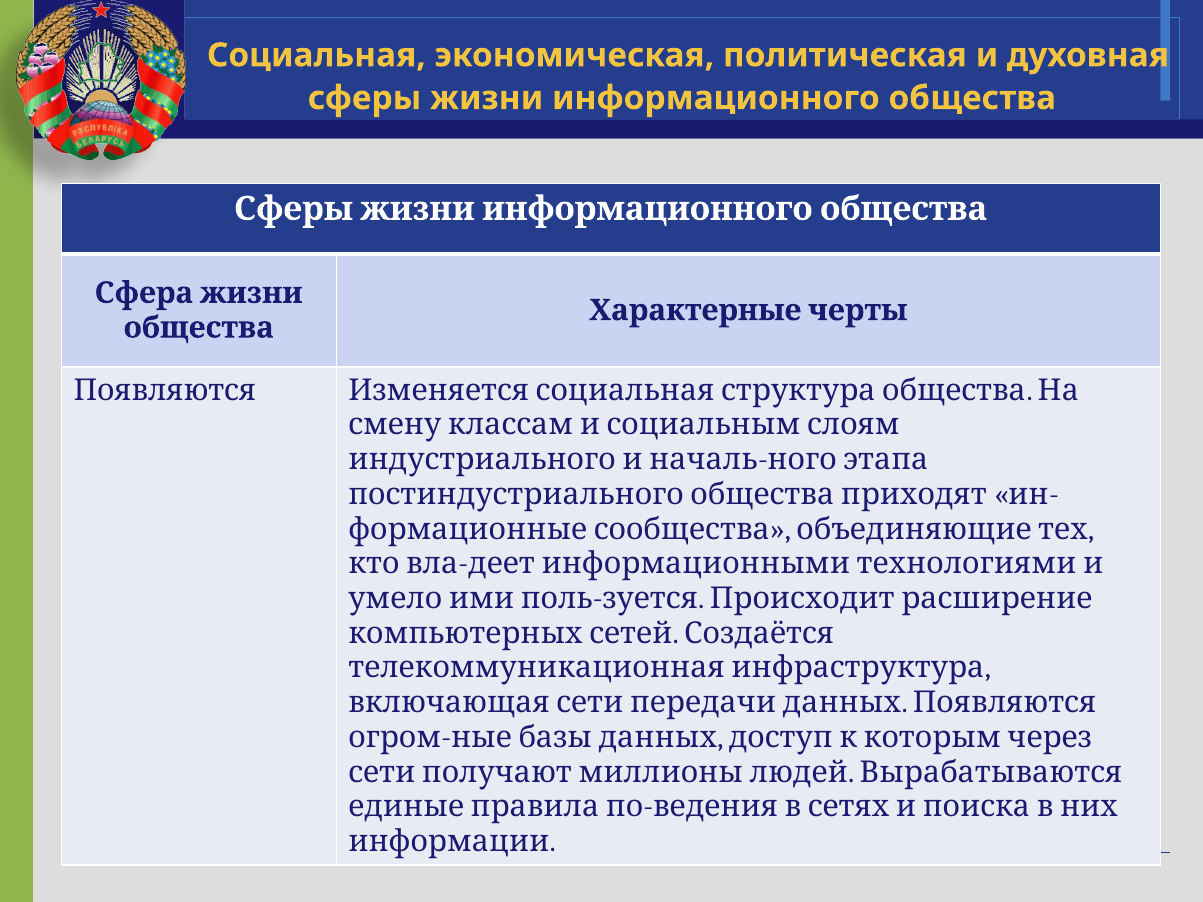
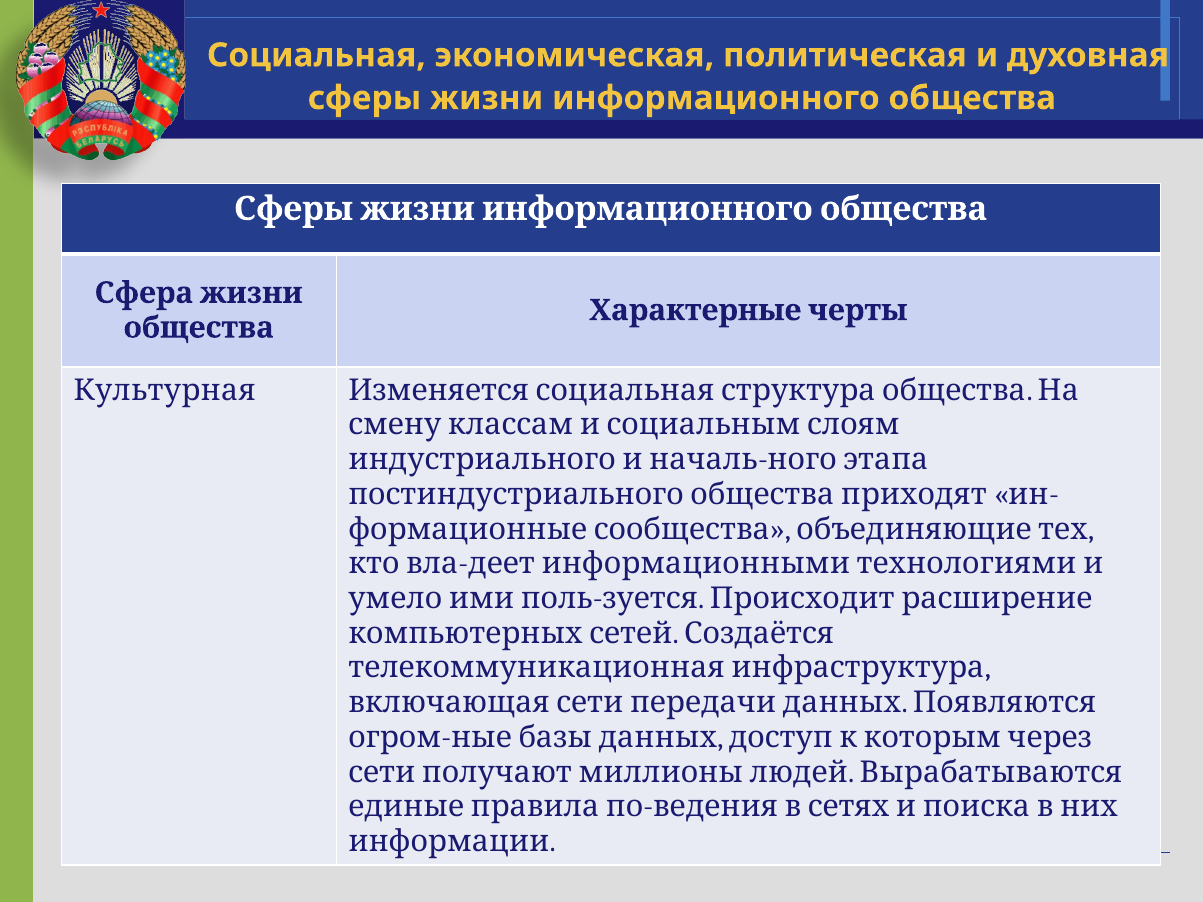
Появляются: Появляются -> Культурная (165, 390)
